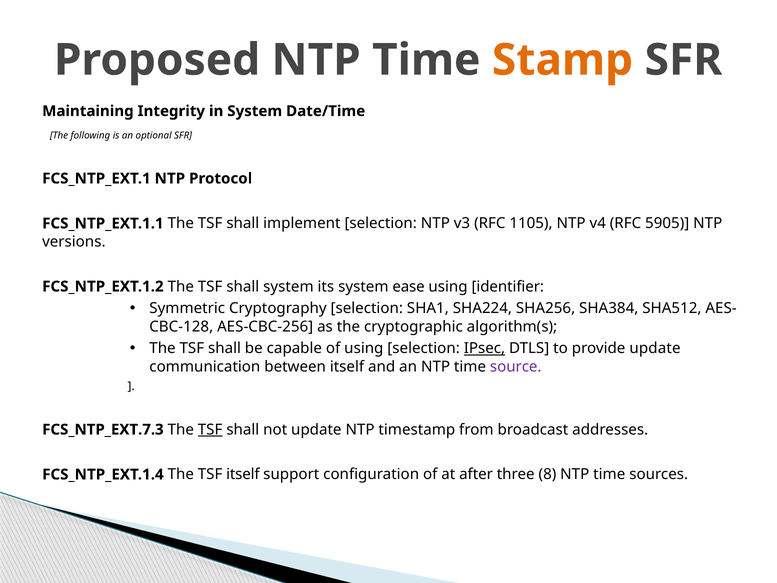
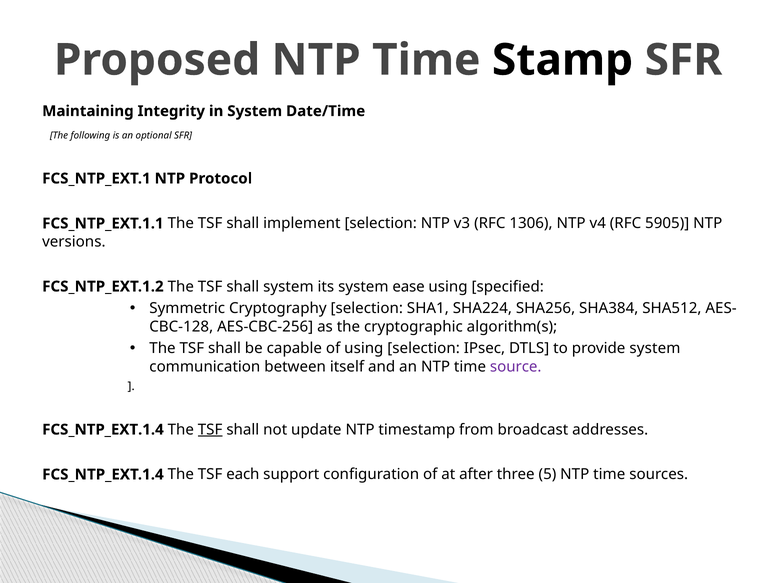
Stamp colour: orange -> black (562, 60)
1105: 1105 -> 1306 (531, 223)
identifier: identifier -> specified (508, 286)
IPsec underline: present -> none (484, 348)
provide update: update -> system (655, 348)
FCS_NTP_EXT.7.3: FCS_NTP_EXT.7.3 -> FCS_NTP_EXT.1.4 (103, 429)
TSF itself: itself -> each (243, 474)
8: 8 -> 5 (547, 474)
